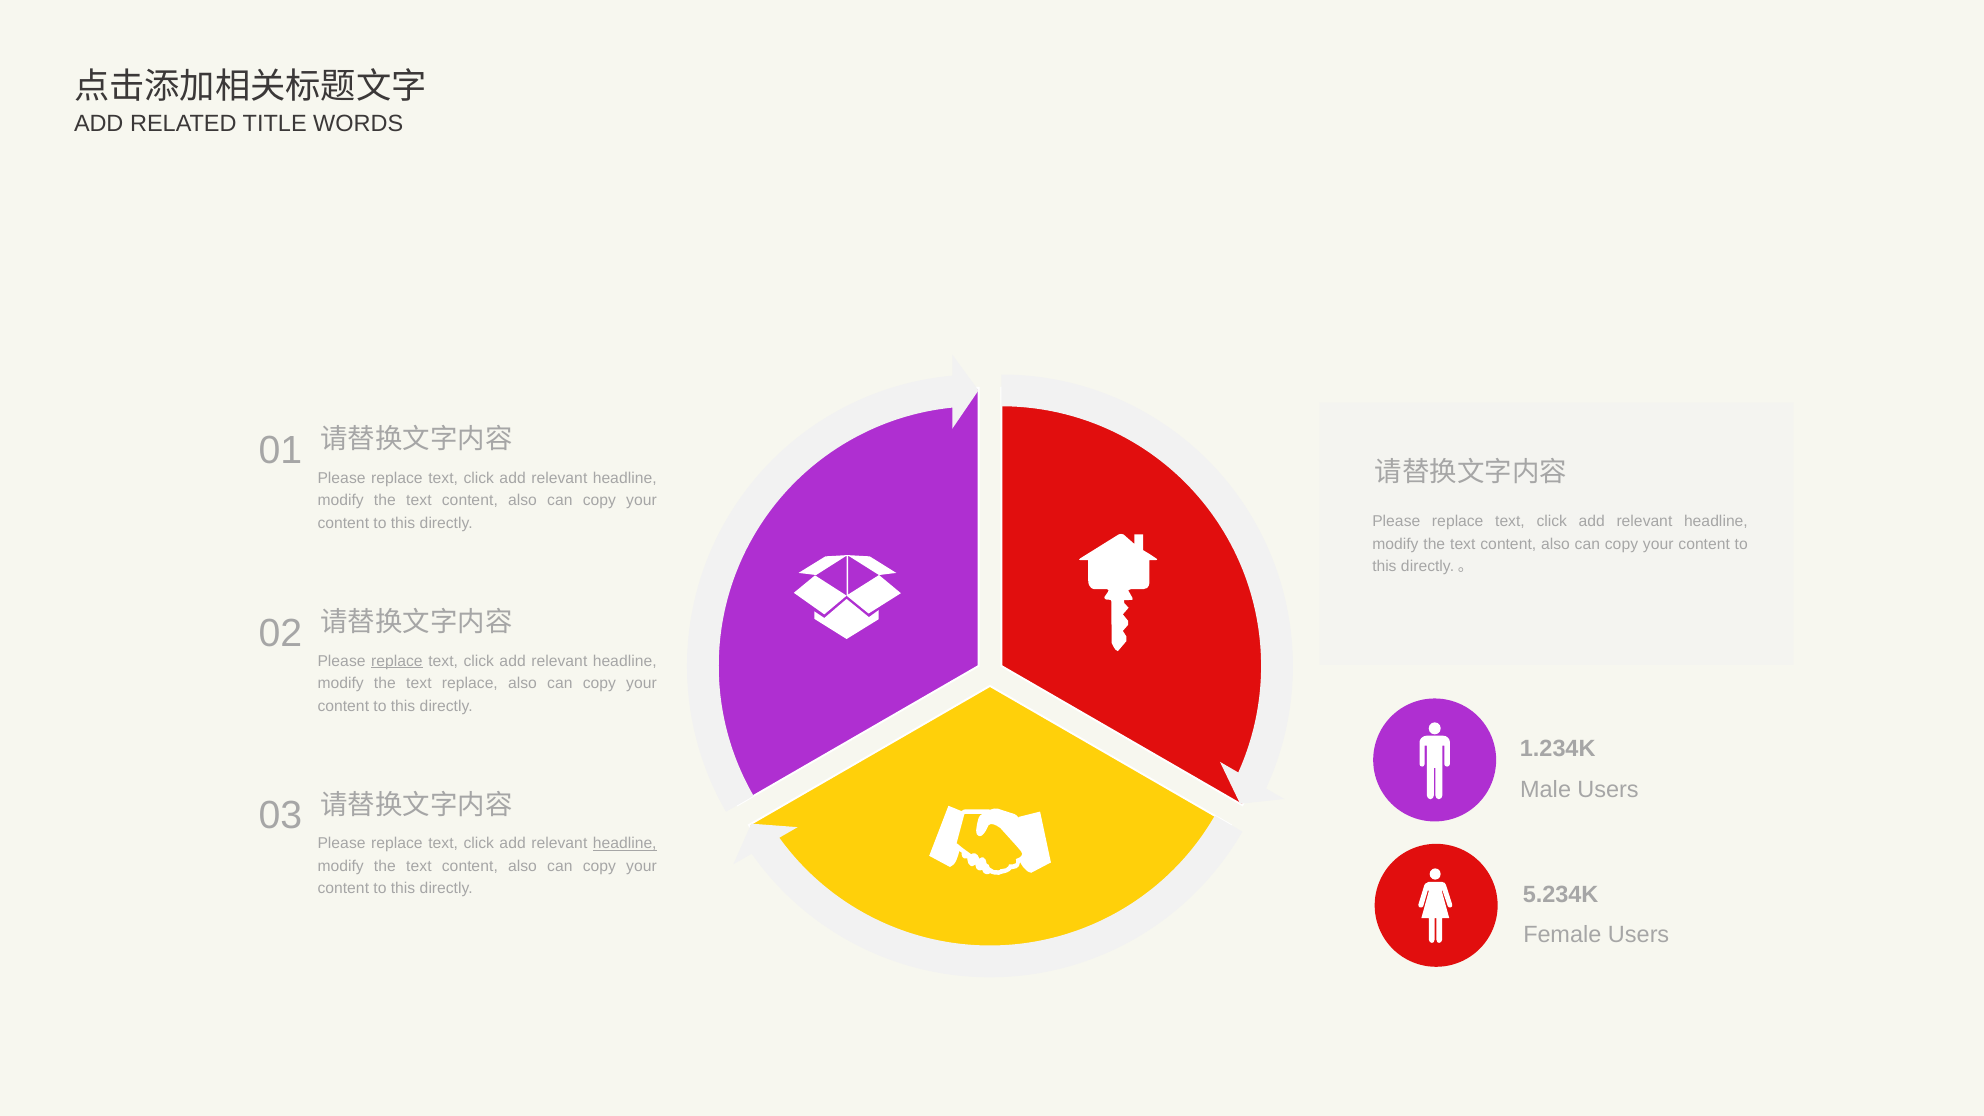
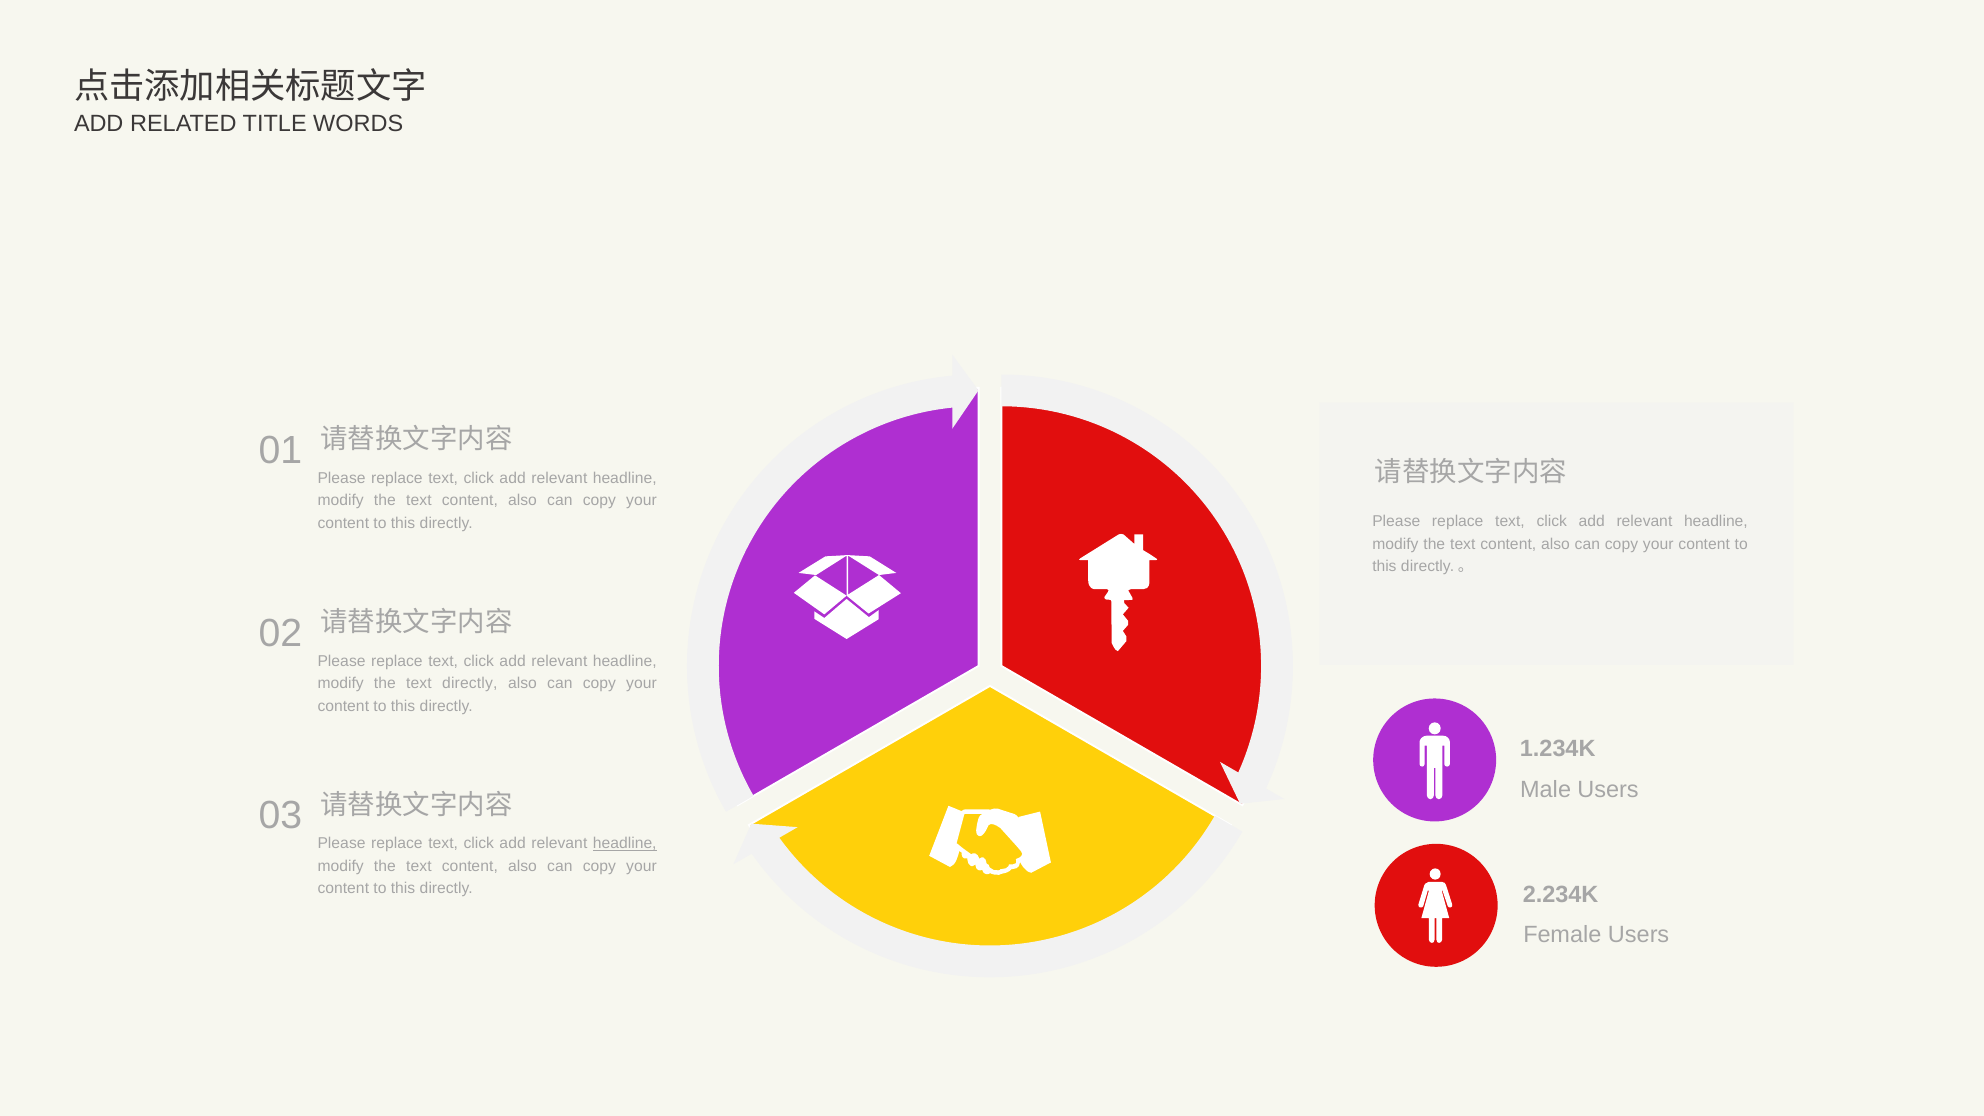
replace underline: present -> none (397, 661)
text replace: replace -> directly (470, 683)
5.234K: 5.234K -> 2.234K (1561, 895)
